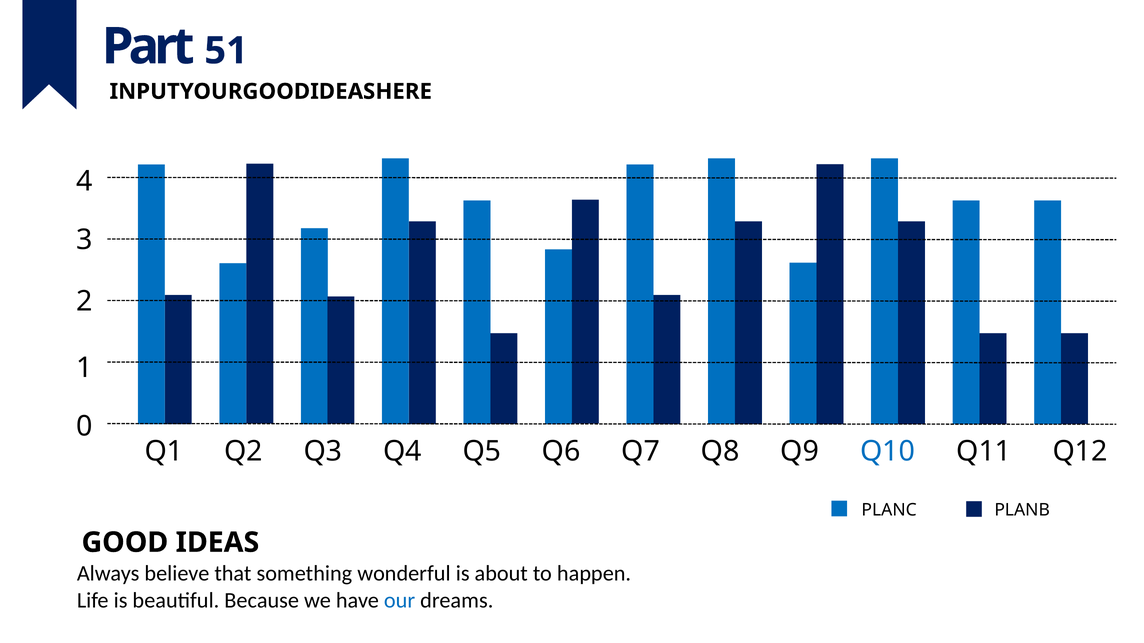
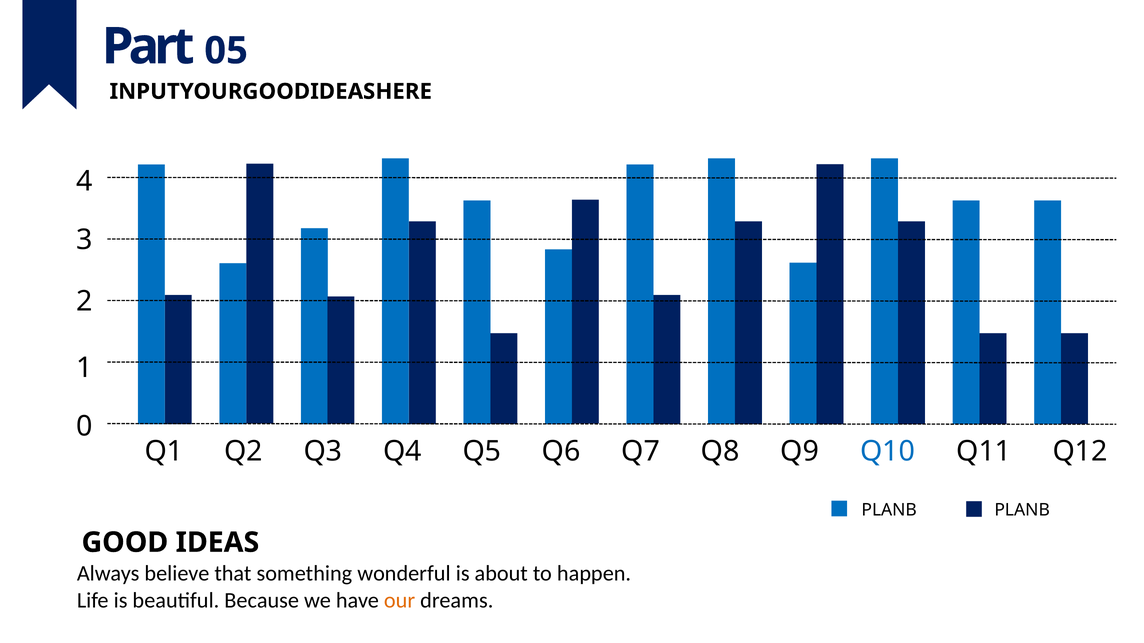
51: 51 -> 05 (226, 51)
PLANC: PLANC -> PLANB (889, 510)
our colour: blue -> orange (400, 601)
